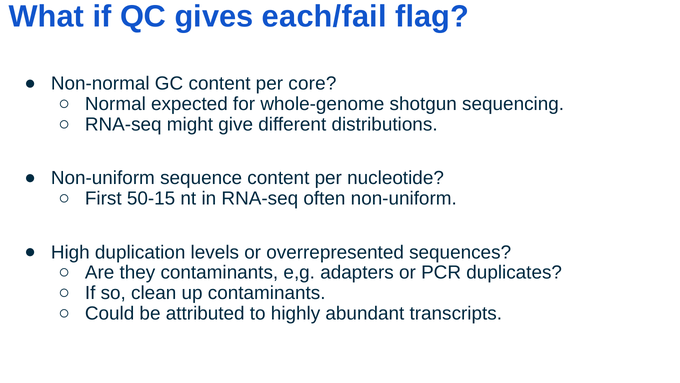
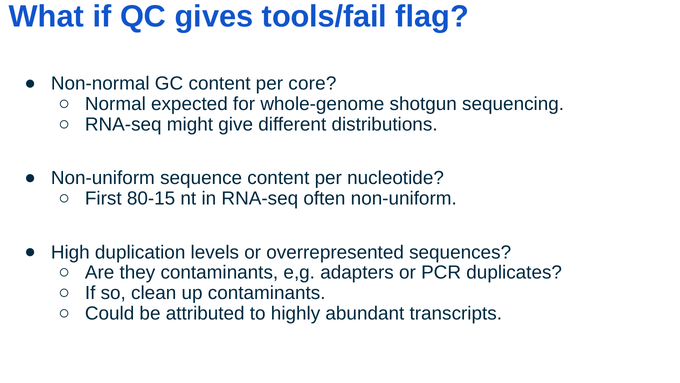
each/fail: each/fail -> tools/fail (325, 16)
50-15: 50-15 -> 80-15 (151, 198)
